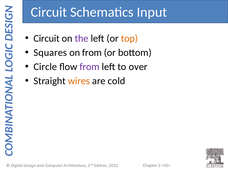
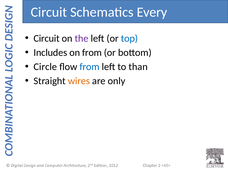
Input: Input -> Every (152, 12)
top colour: orange -> blue (129, 38)
Squares: Squares -> Includes (50, 53)
from colour: purple -> blue (90, 67)
over: over -> than (138, 67)
cold: cold -> only (117, 81)
